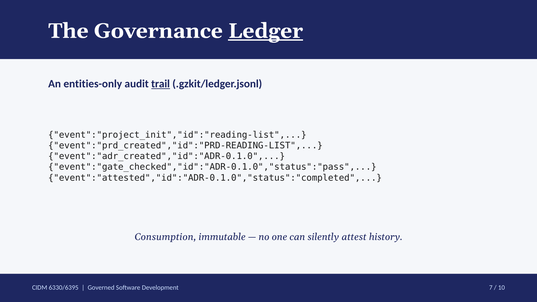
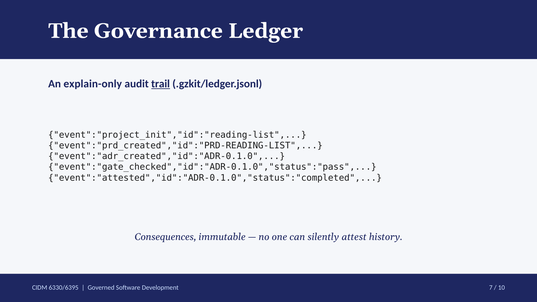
Ledger underline: present -> none (266, 31)
entities-only: entities-only -> explain-only (93, 84)
Consumption: Consumption -> Consequences (165, 237)
